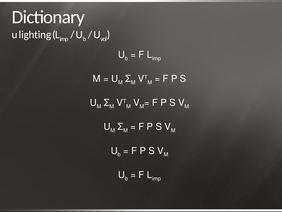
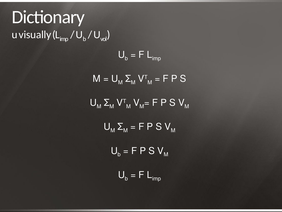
lighting: lighting -> visually (35, 35)
